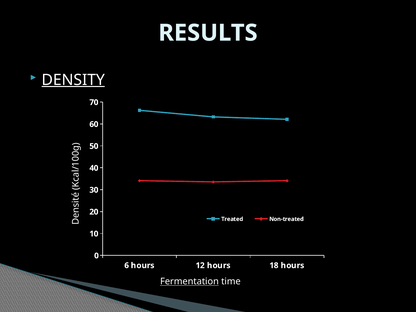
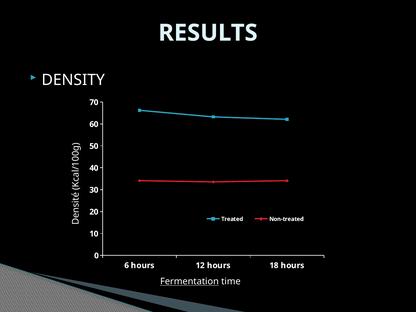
DENSITY underline: present -> none (73, 80)
